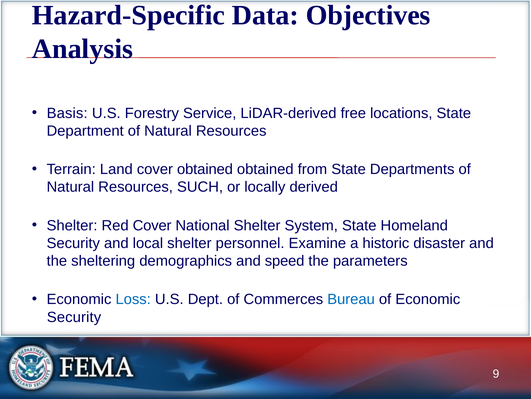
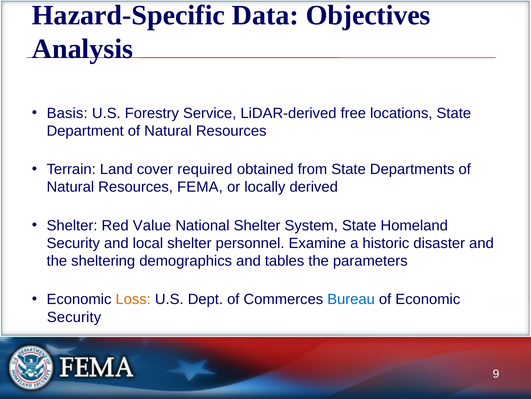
cover obtained: obtained -> required (205, 169)
SUCH: SUCH -> FEMA (200, 187)
Red Cover: Cover -> Value (152, 225)
speed: speed -> tables (285, 261)
Loss colour: blue -> orange (133, 299)
